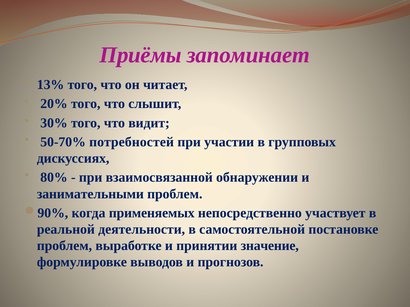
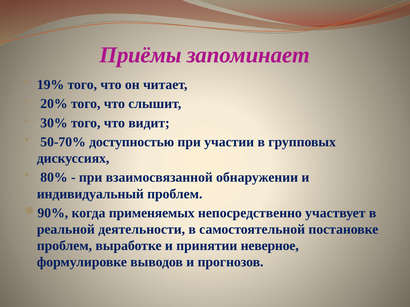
13%: 13% -> 19% (51, 85)
потребностей: потребностей -> доступностью (132, 142)
занимательными: занимательными -> индивидуальный (90, 194)
значение: значение -> неверное (270, 246)
